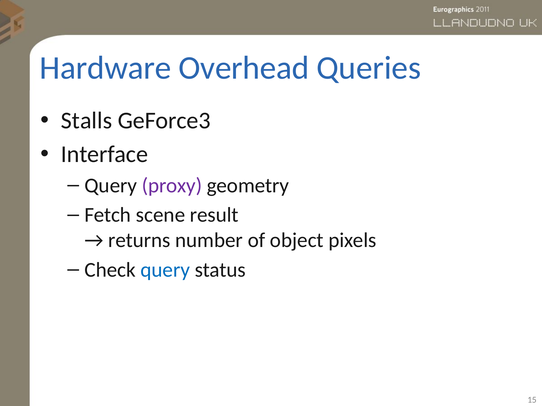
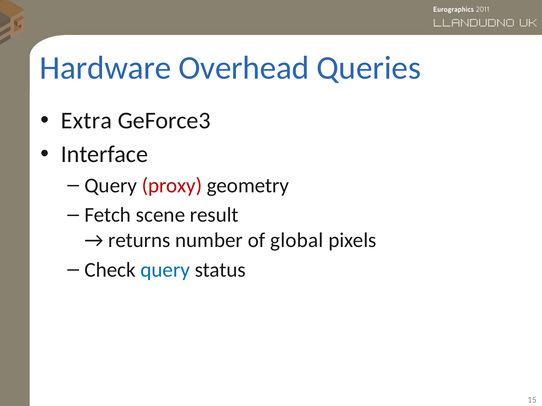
Stalls: Stalls -> Extra (86, 121)
proxy colour: purple -> red (172, 186)
object: object -> global (297, 241)
